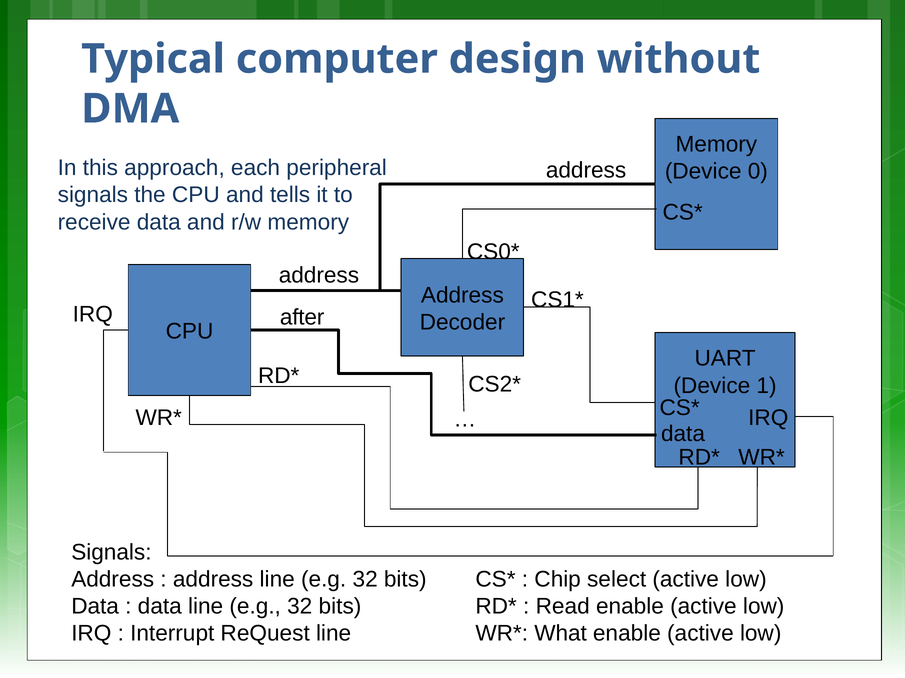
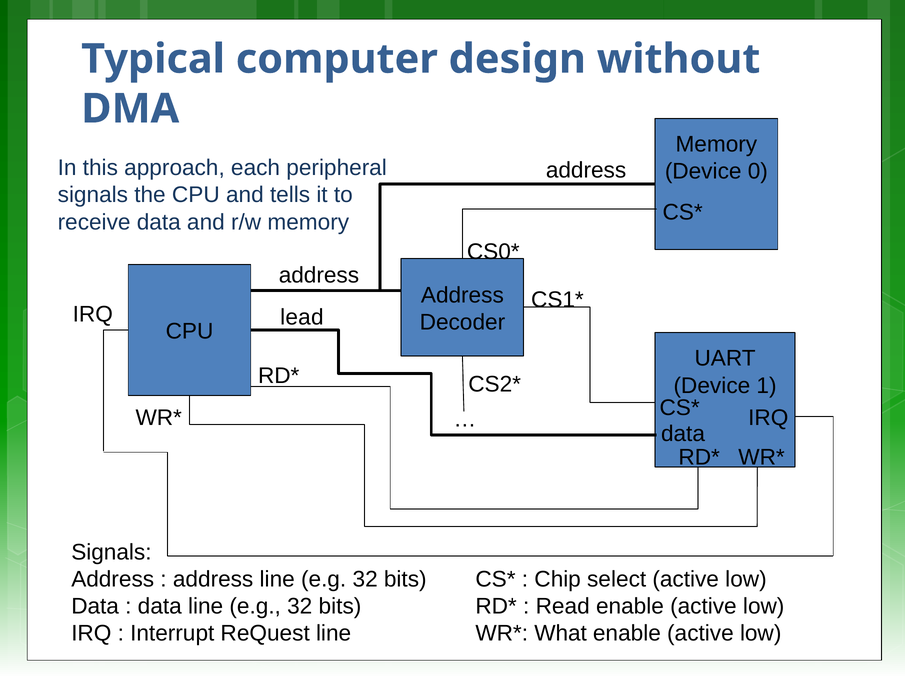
after: after -> lead (302, 318)
